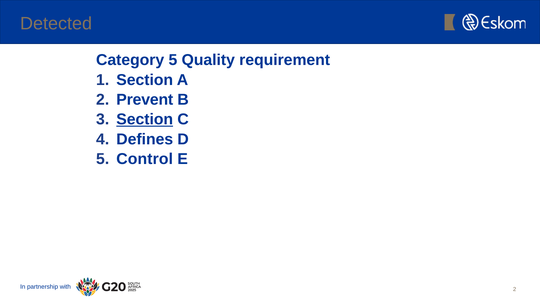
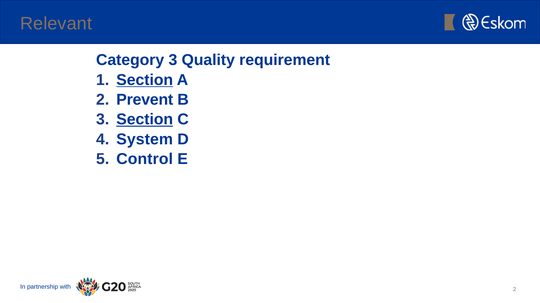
Detected: Detected -> Relevant (56, 24)
Category 5: 5 -> 3 (173, 60)
Section underline: none -> present (145, 80)
Defines: Defines -> System (145, 140)
